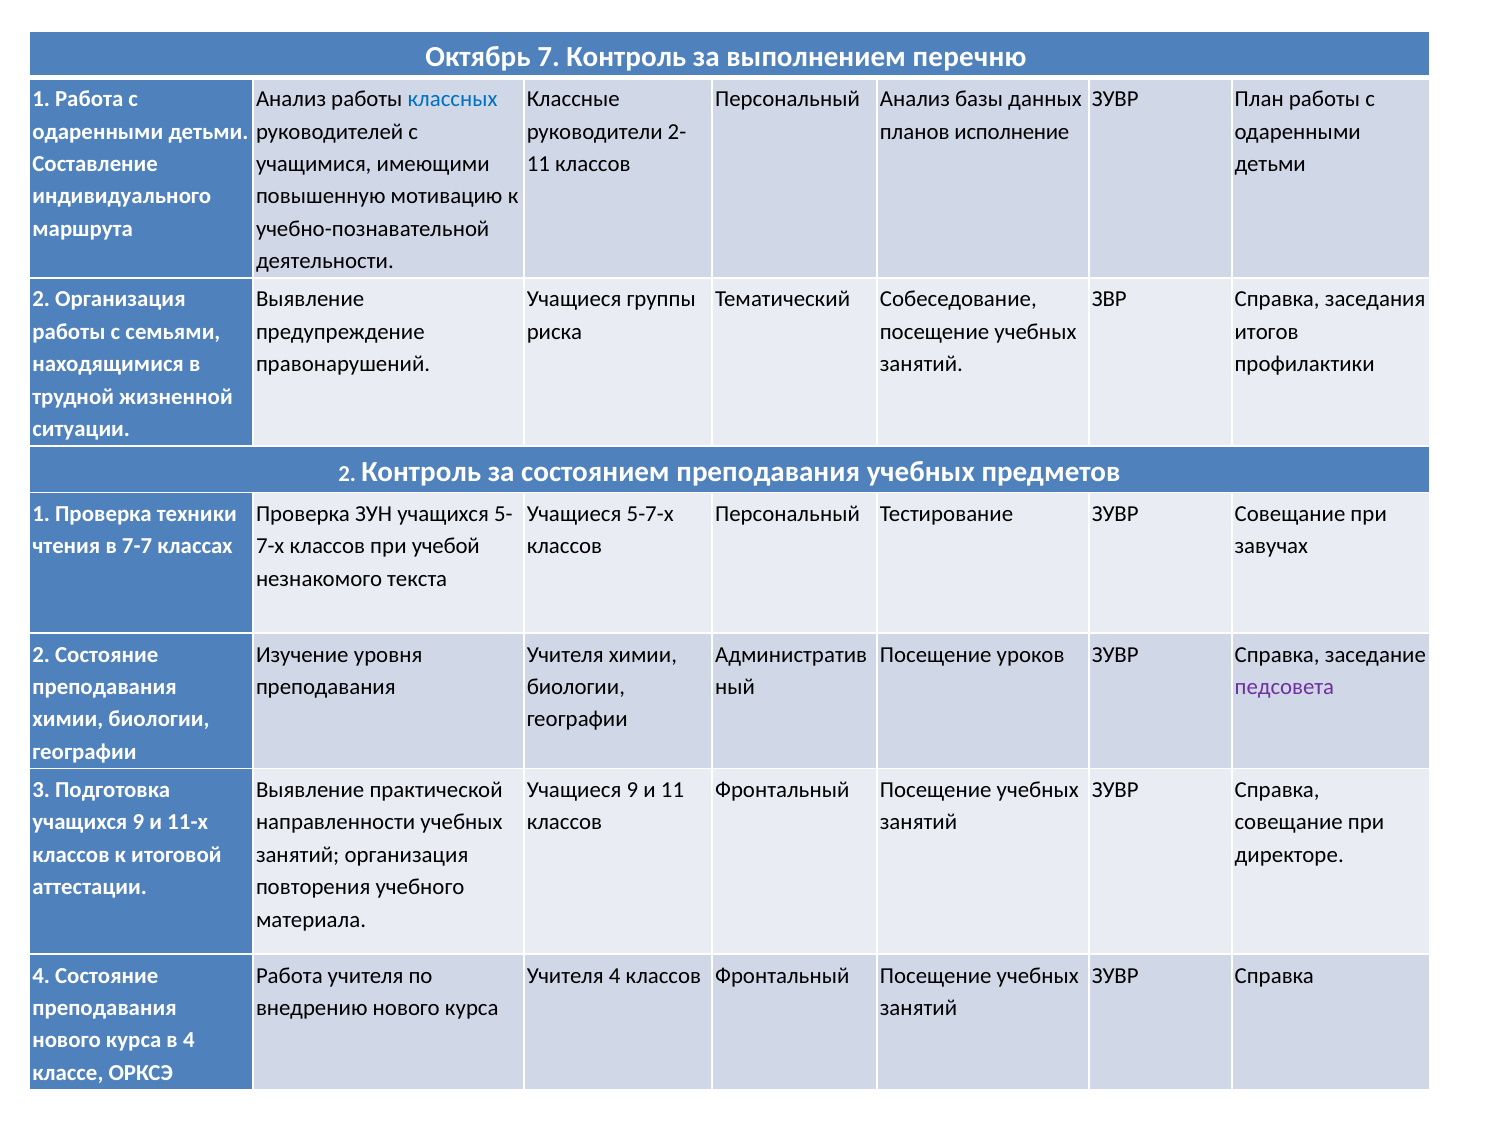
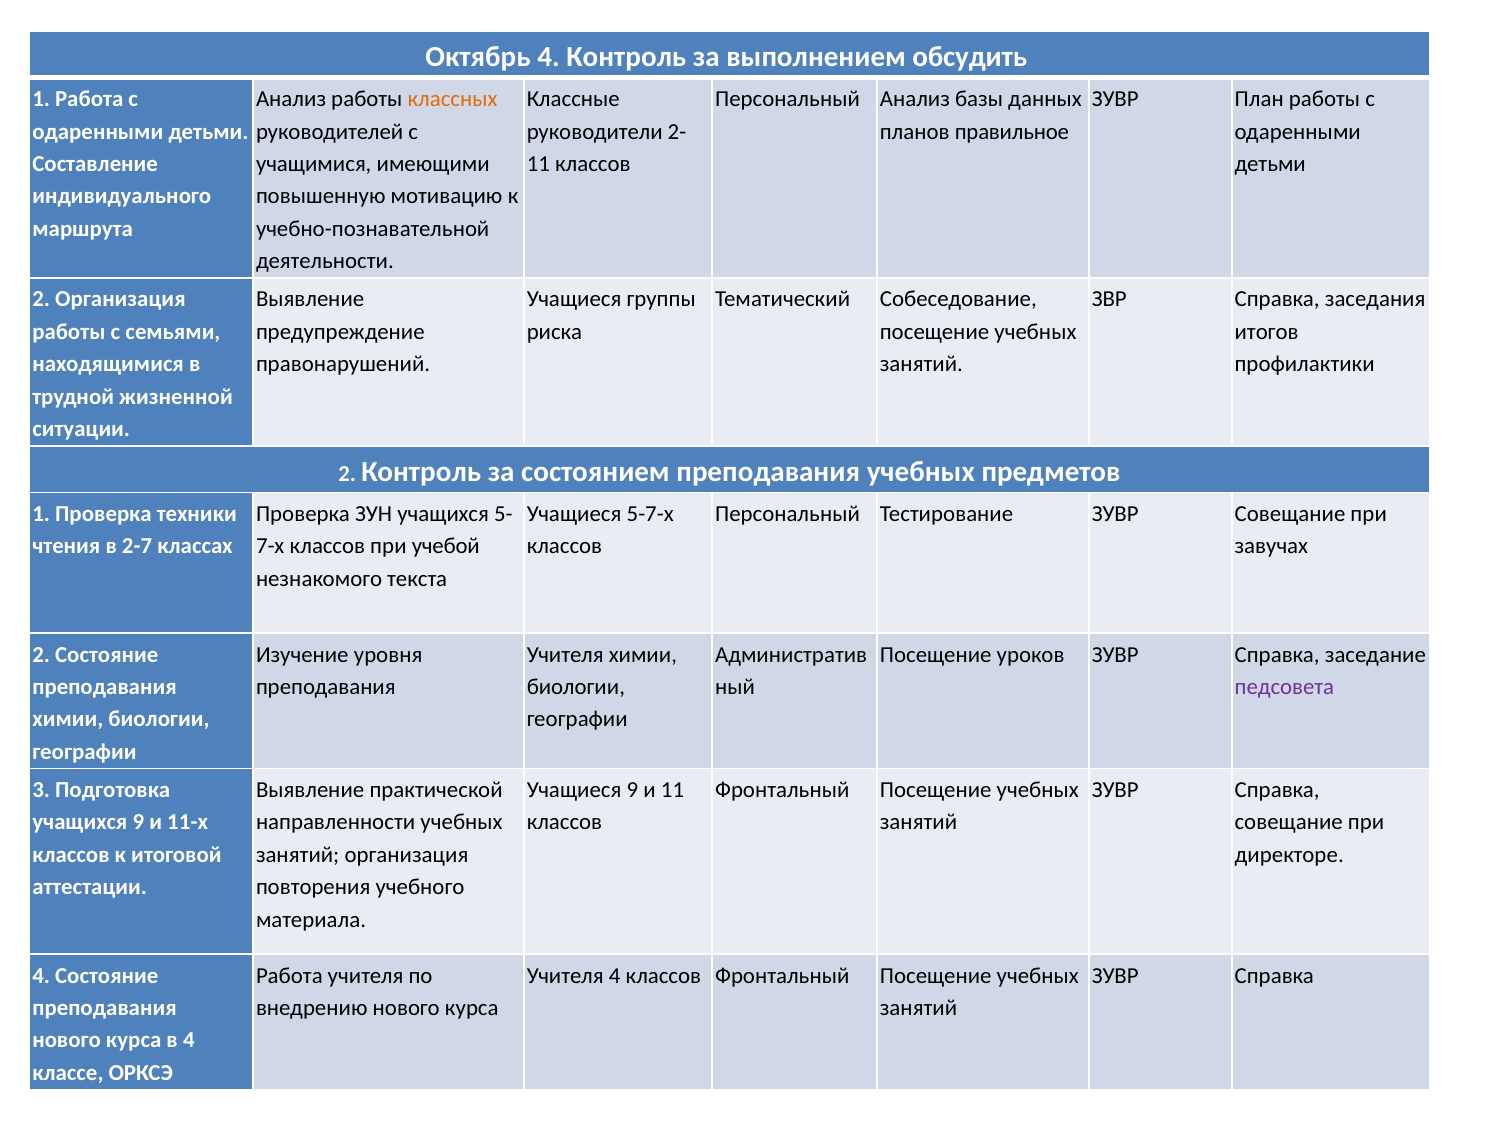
Октябрь 7: 7 -> 4 (549, 57)
перечню: перечню -> обсудить (970, 57)
классных colour: blue -> orange (453, 99)
исполнение: исполнение -> правильное (1012, 132)
7-7: 7-7 -> 2-7 (137, 546)
